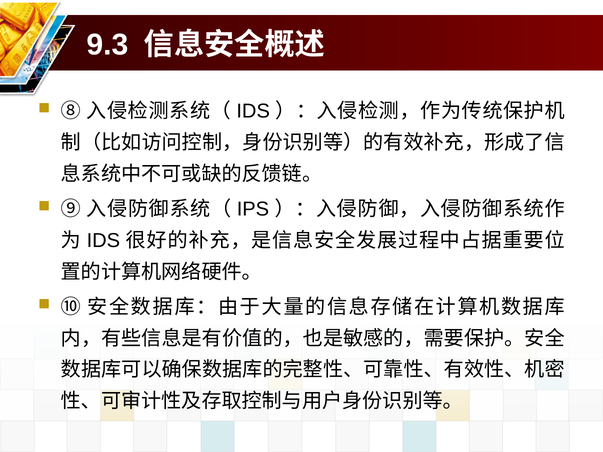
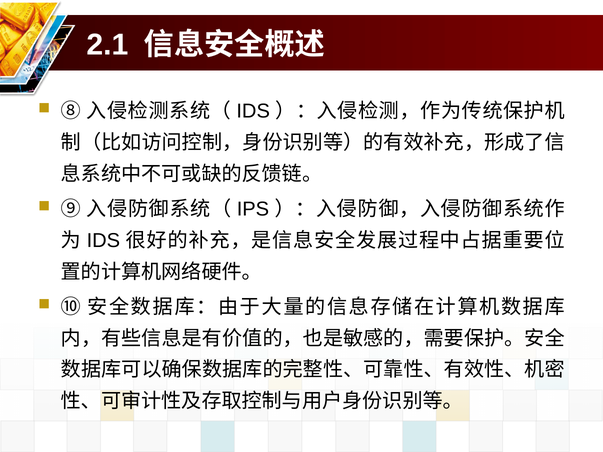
9.3: 9.3 -> 2.1 (107, 45)
